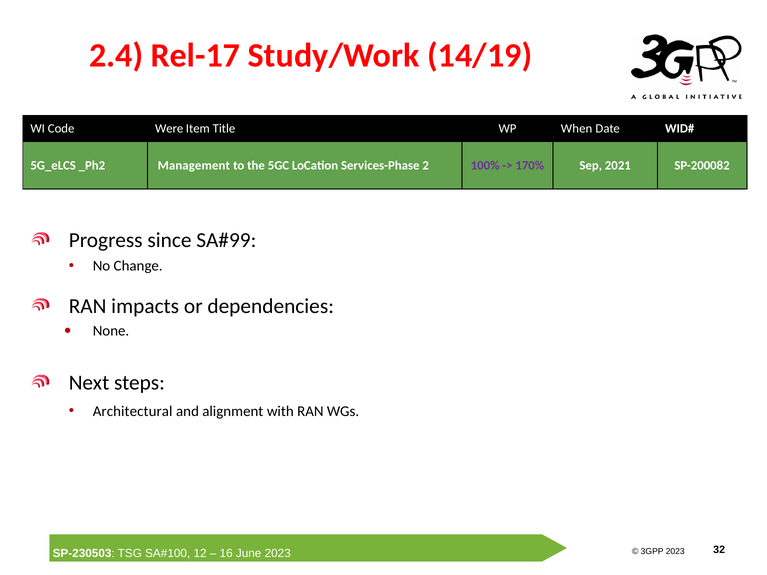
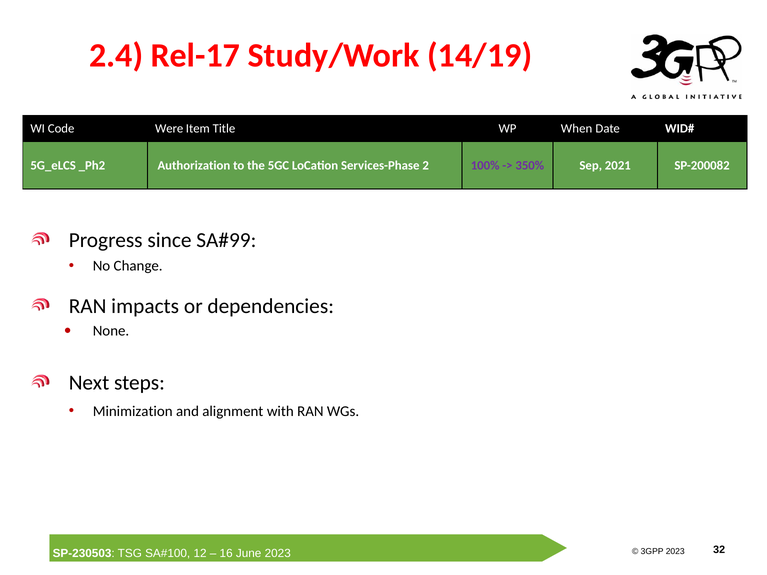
Management: Management -> Authorization (194, 165)
170%: 170% -> 350% (530, 165)
Architectural: Architectural -> Minimization (133, 411)
